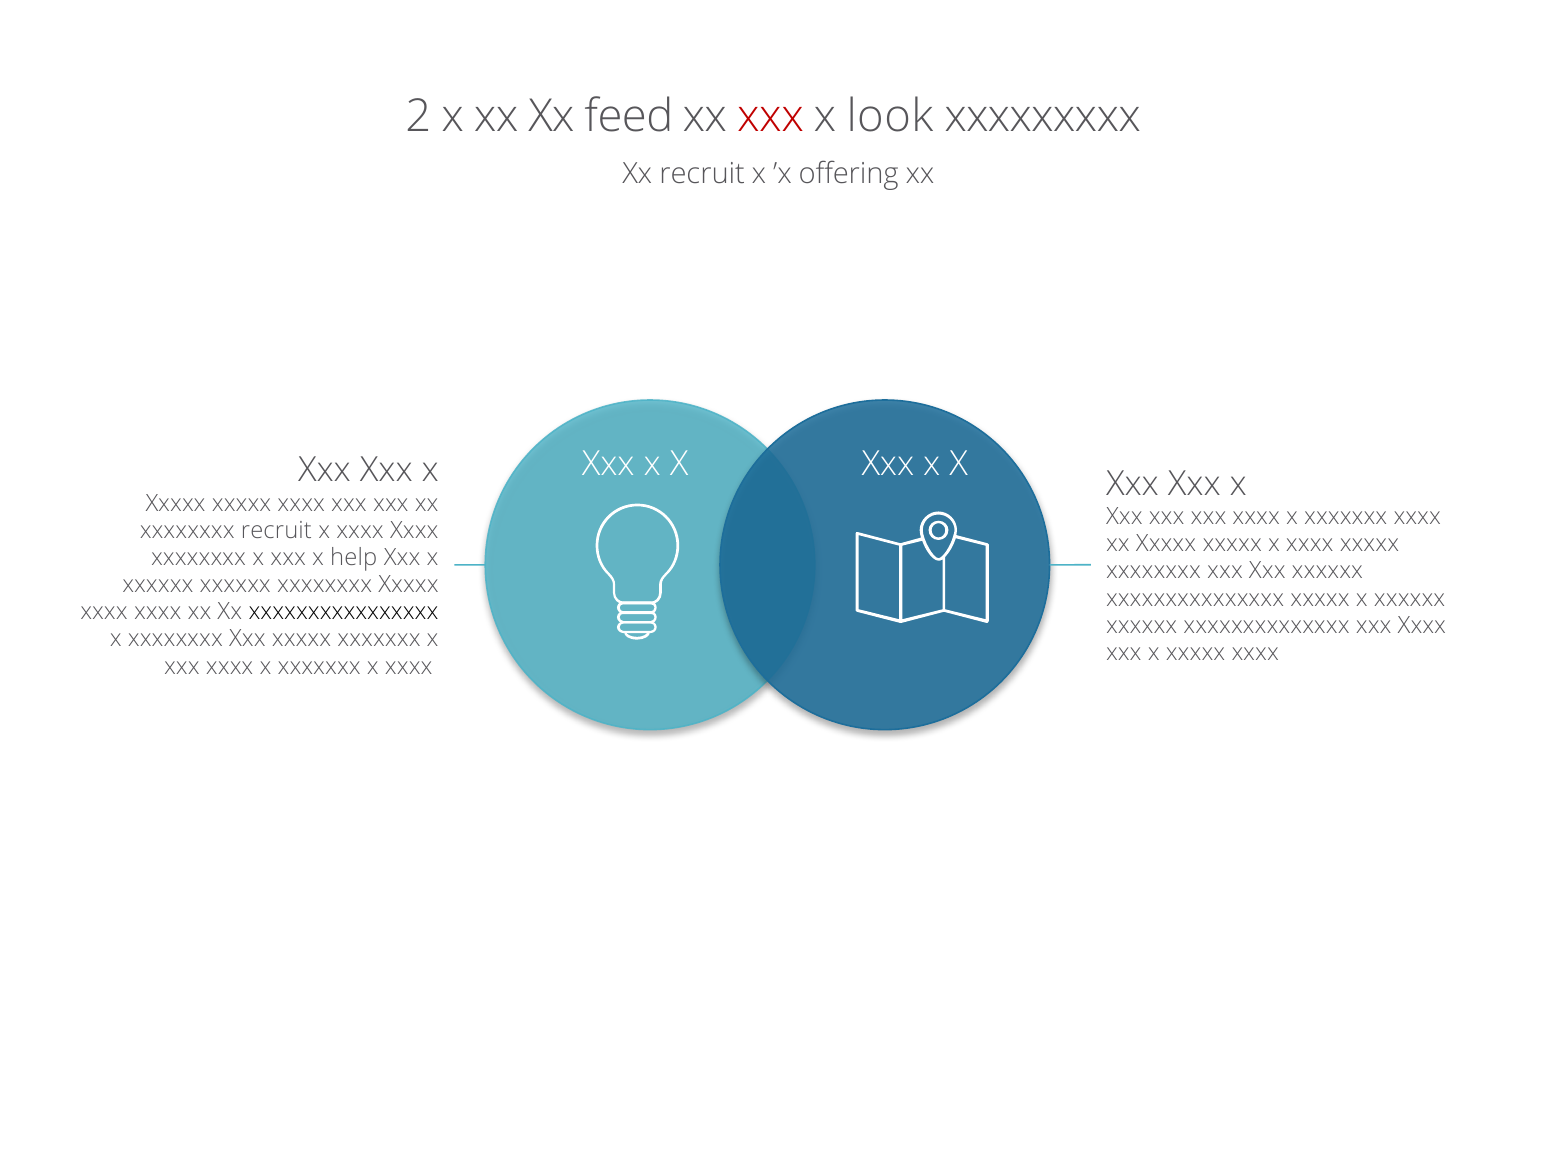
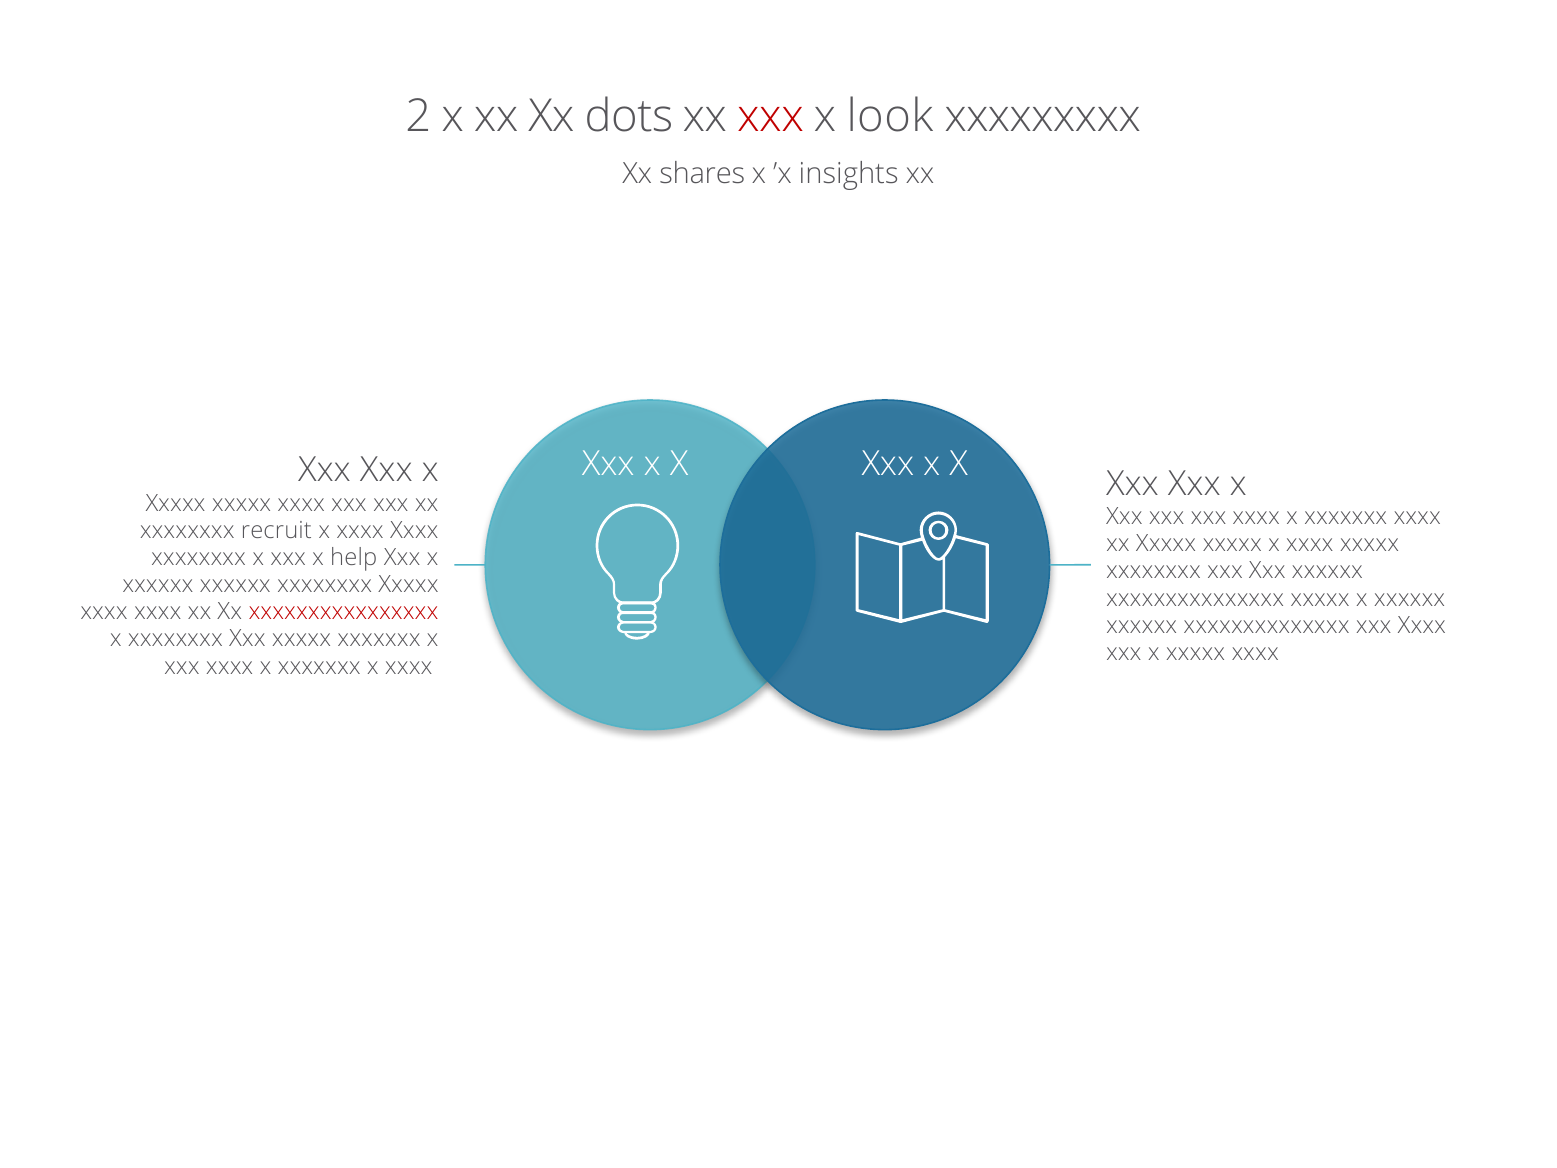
feed: feed -> dots (629, 116)
Xx recruit: recruit -> shares (702, 173)
offering: offering -> insights (849, 173)
xxxxxxxxxxxxxxxx colour: black -> red (343, 612)
